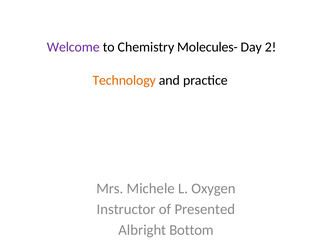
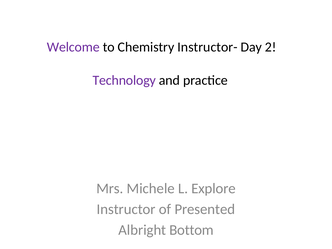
Molecules-: Molecules- -> Instructor- (207, 47)
Technology colour: orange -> purple (124, 80)
Oxygen: Oxygen -> Explore (214, 189)
